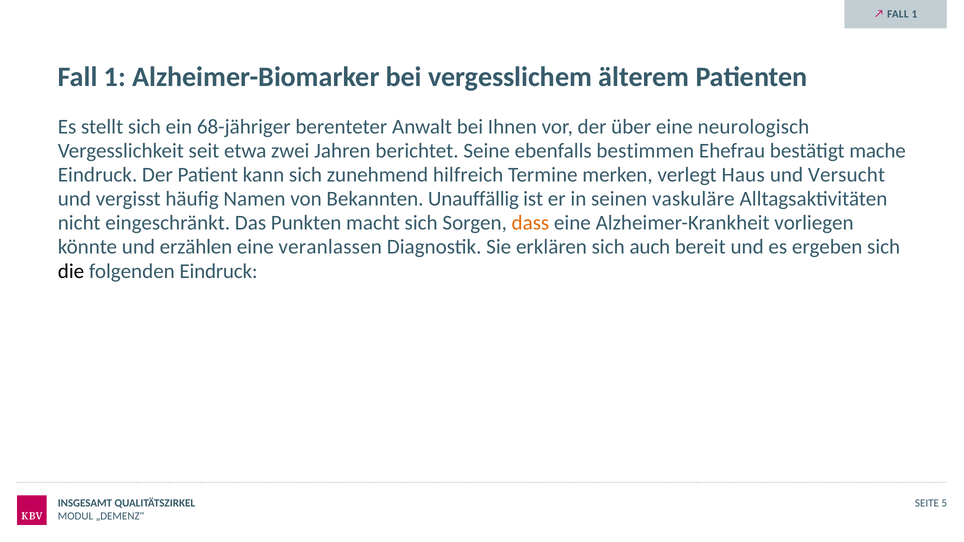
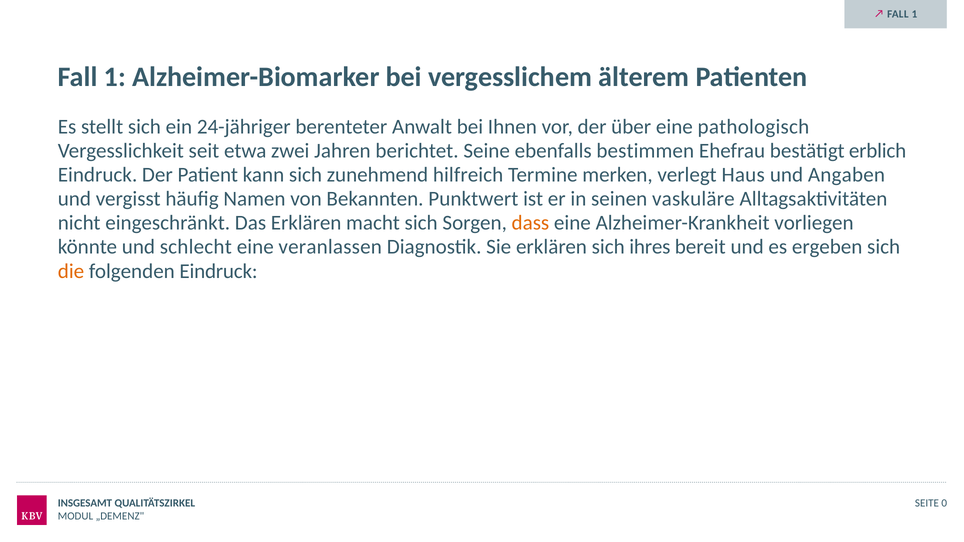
68-jähriger: 68-jähriger -> 24-jähriger (244, 127)
neurologisch: neurologisch -> pathologisch (753, 127)
mache: mache -> erblich (878, 151)
Versucht: Versucht -> Angaben (846, 175)
Unauffällig: Unauffällig -> Punktwert (473, 199)
Das Punkten: Punkten -> Erklären (306, 223)
erzählen: erzählen -> schlecht (196, 247)
auch: auch -> ihres (650, 247)
die colour: black -> orange (71, 271)
5: 5 -> 0 (944, 504)
